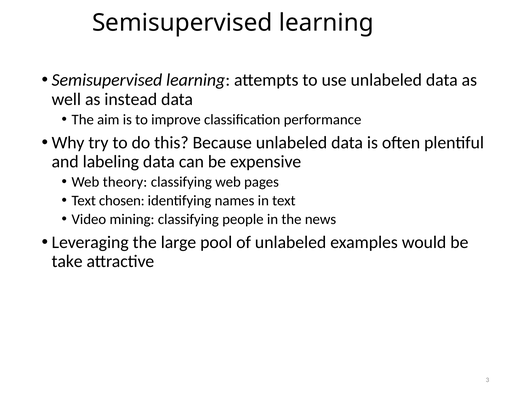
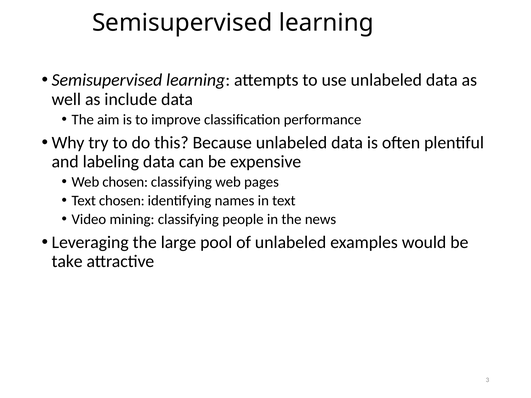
instead: instead -> include (131, 99)
Web theory: theory -> chosen (125, 182)
